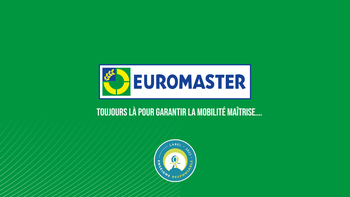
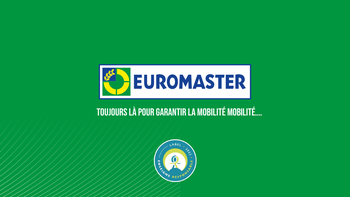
MAÎTRISE…: MAÎTRISE… -> MOBILITÉ… (245, 112)
